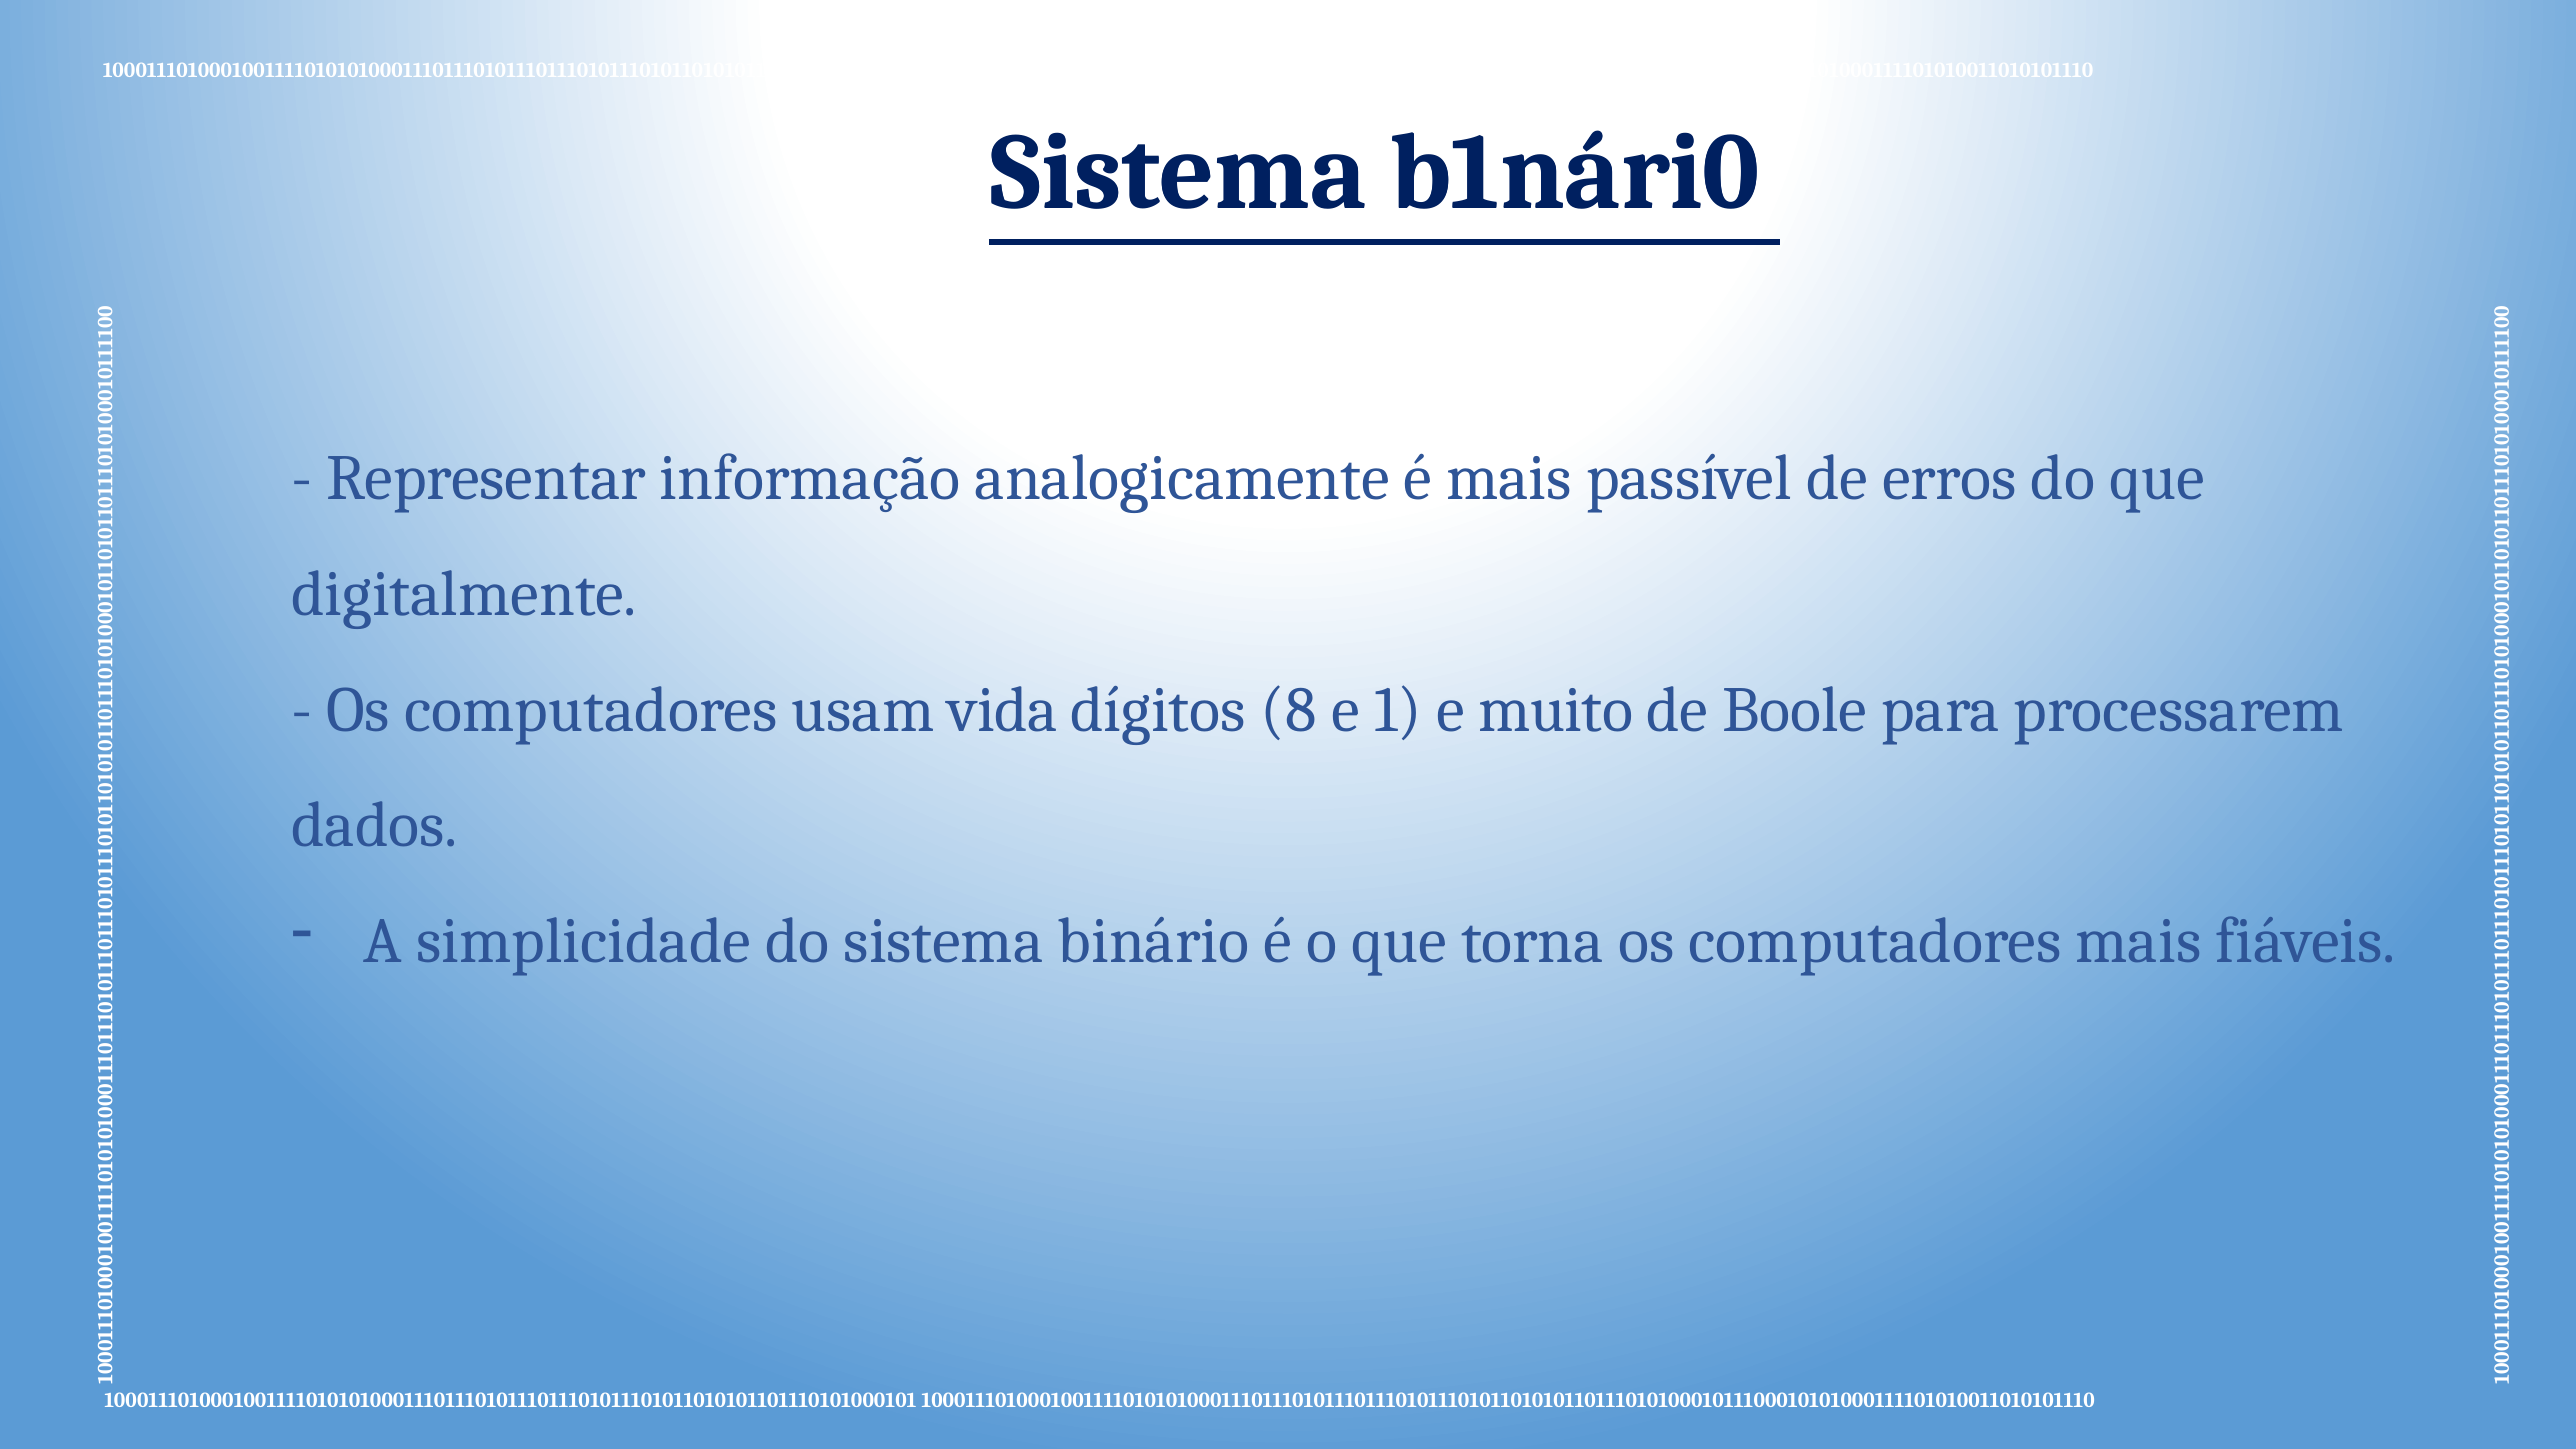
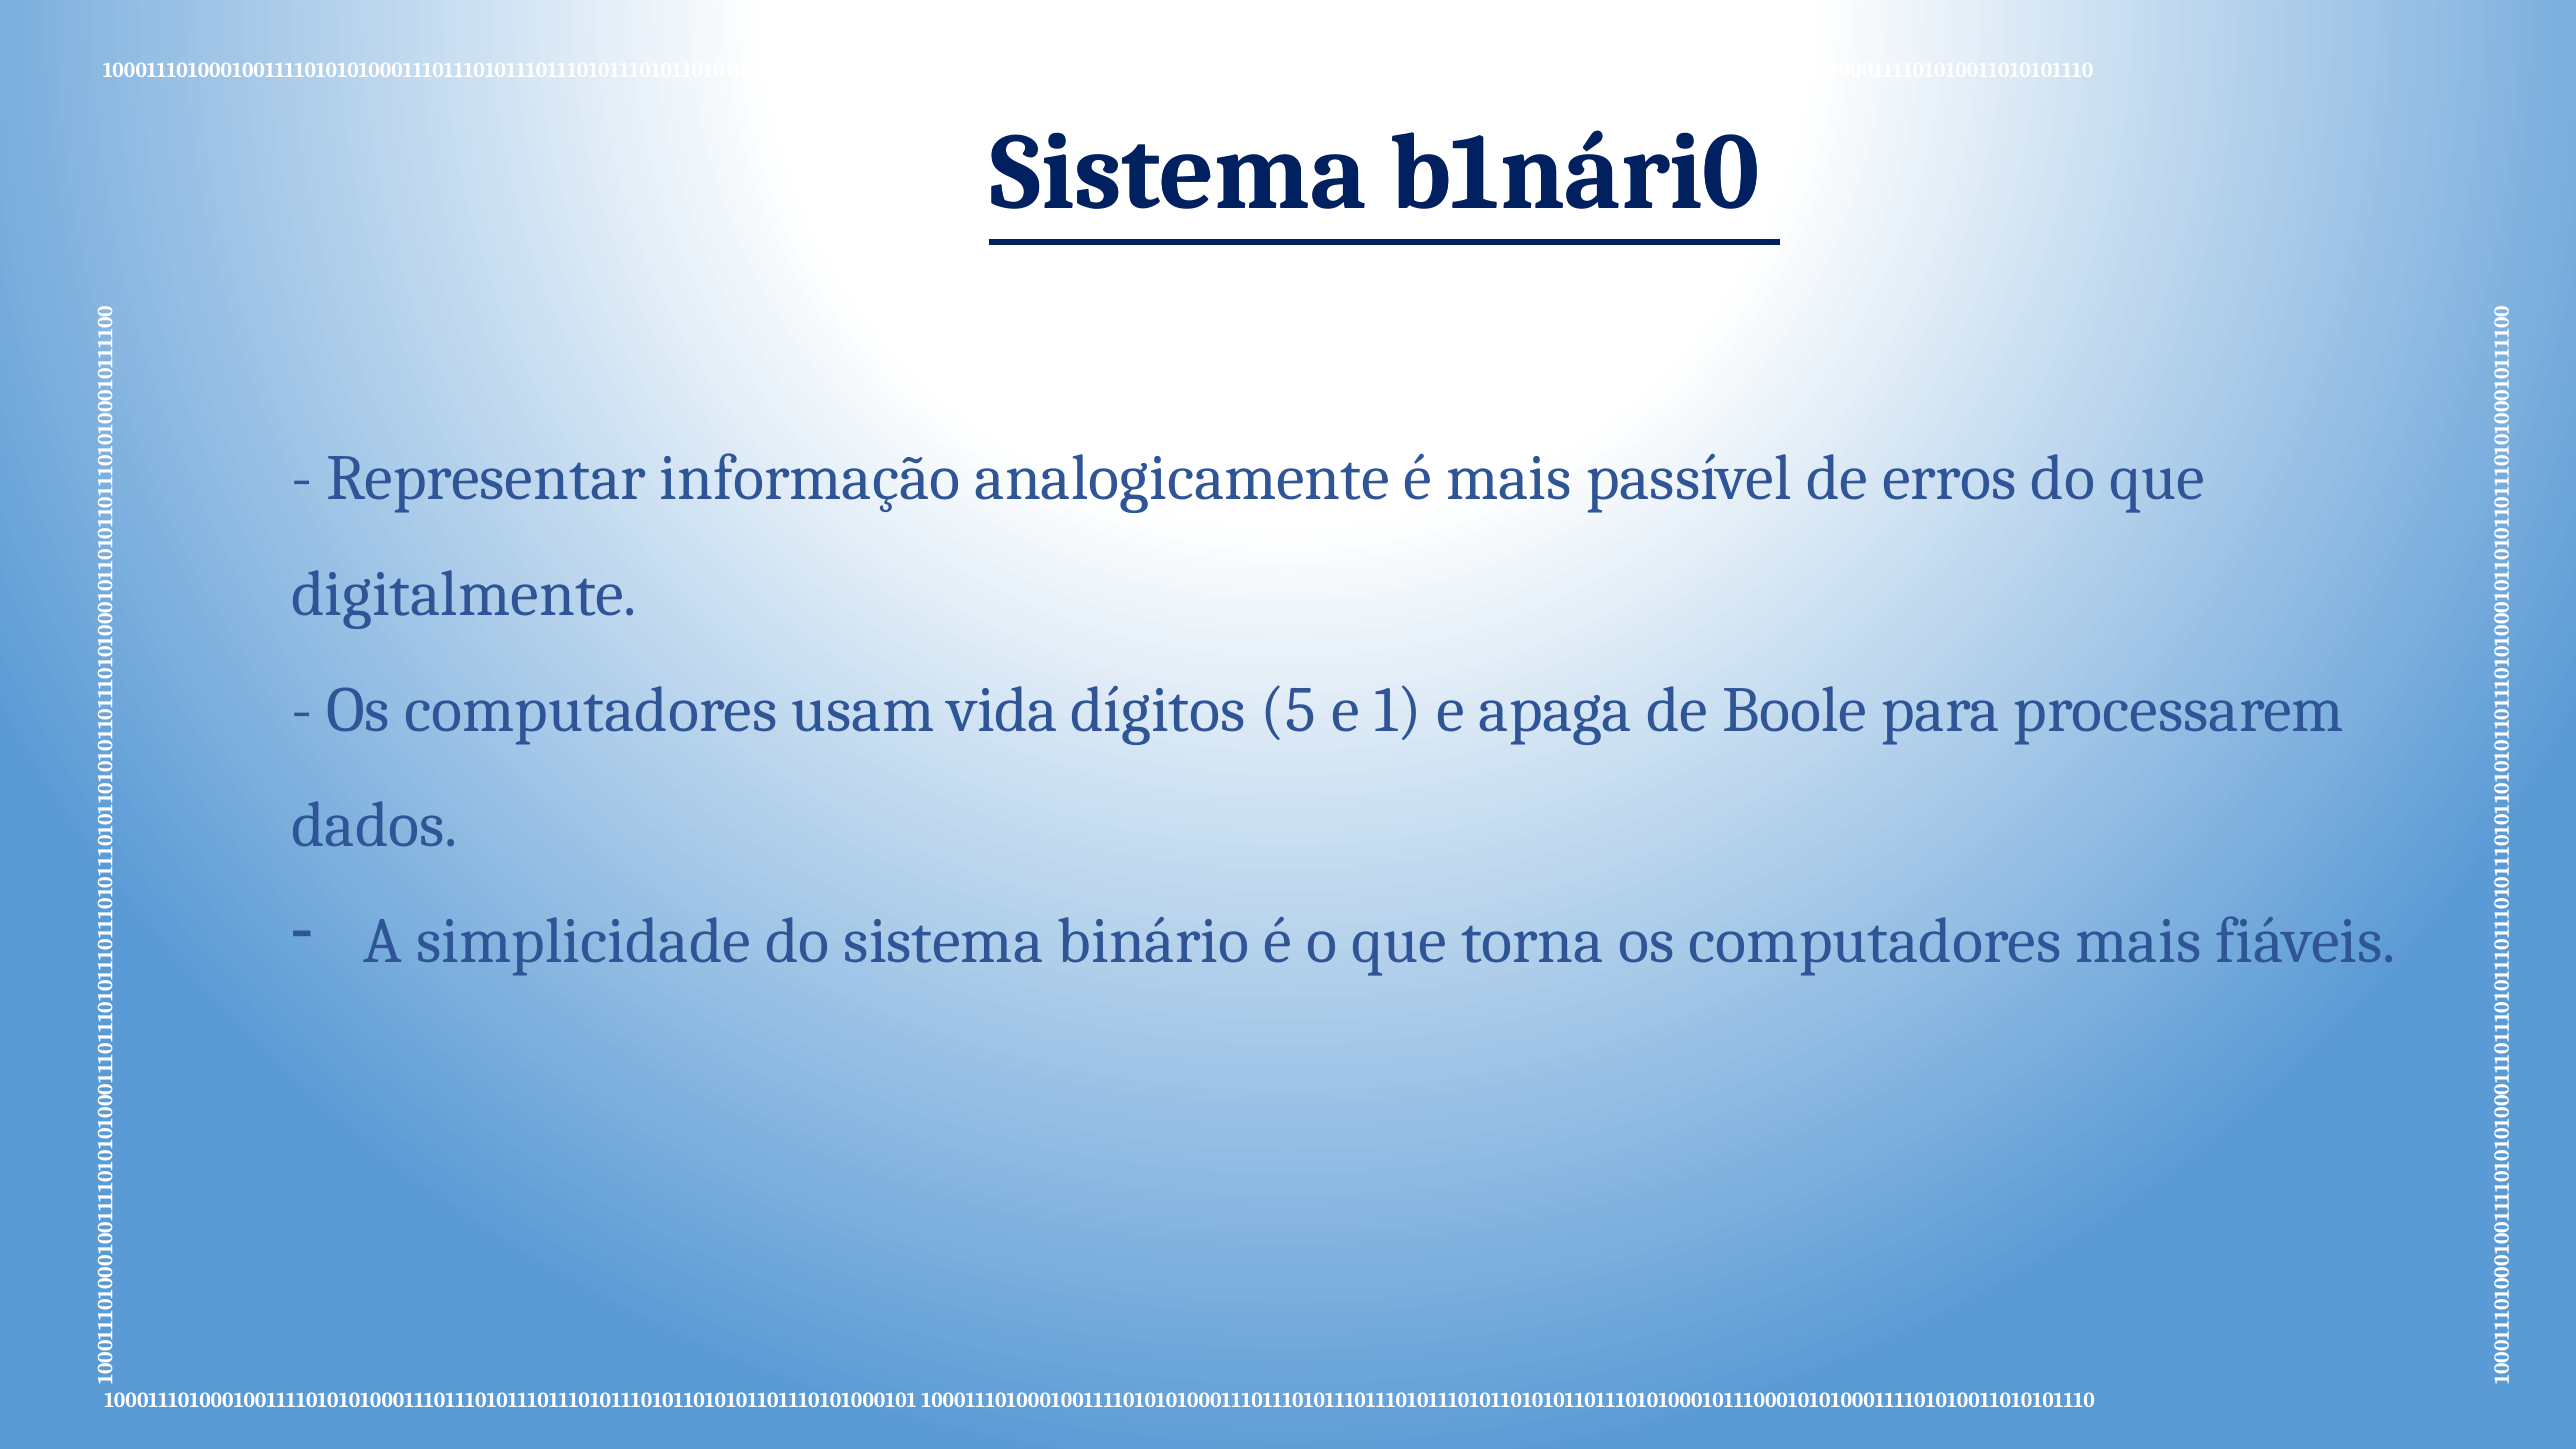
8: 8 -> 5 (1288, 710)
muito: muito -> apaga (1555, 710)
